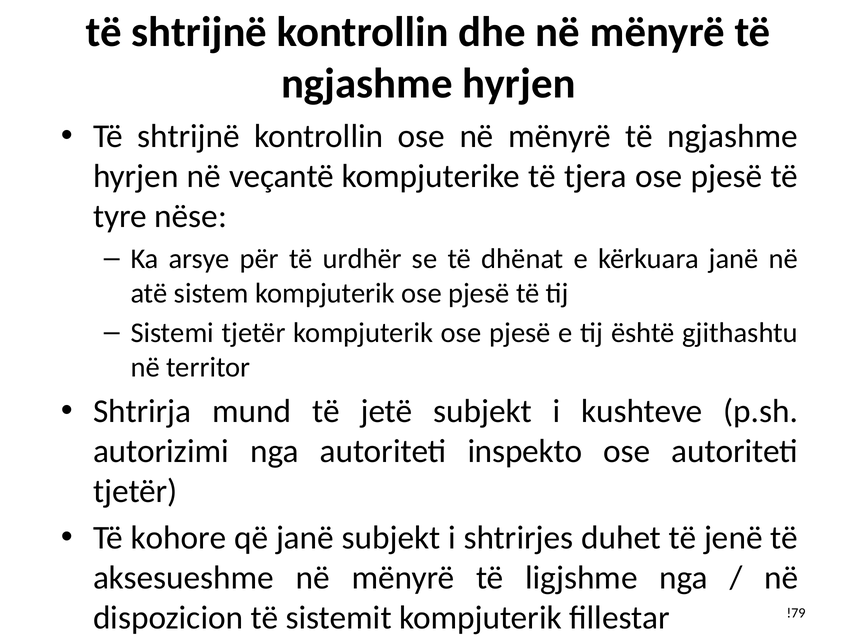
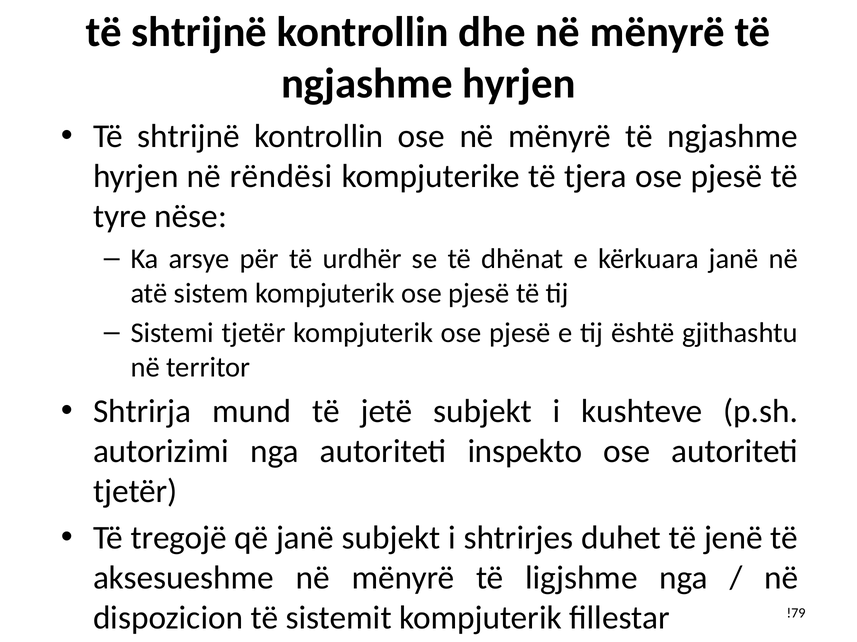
veçantë: veçantë -> rëndësi (281, 177)
kohore: kohore -> tregojë (179, 539)
